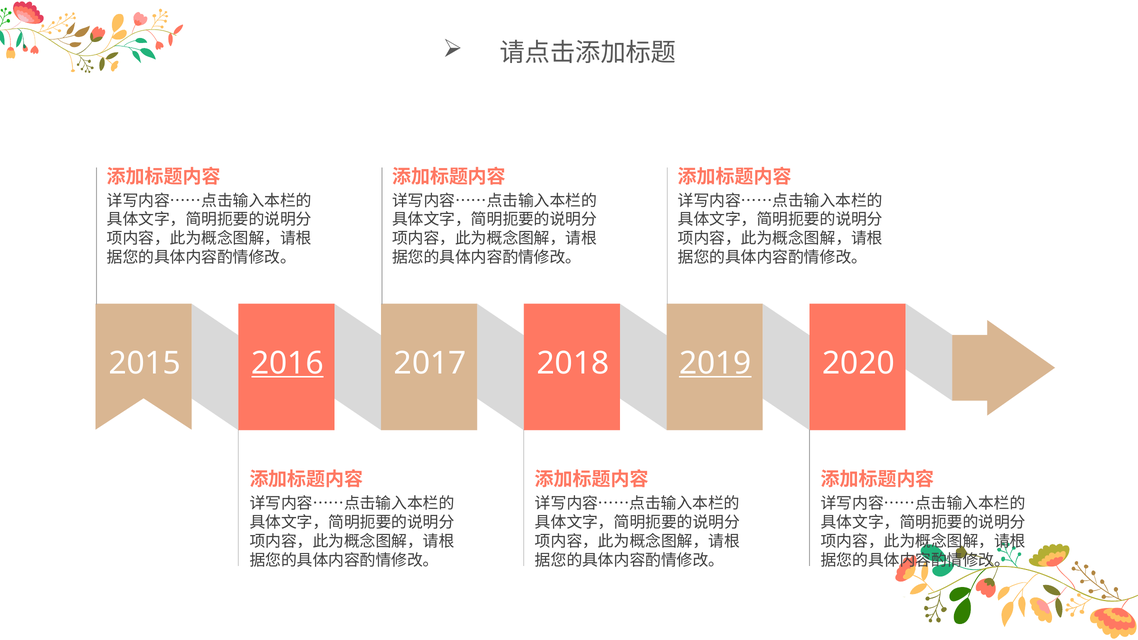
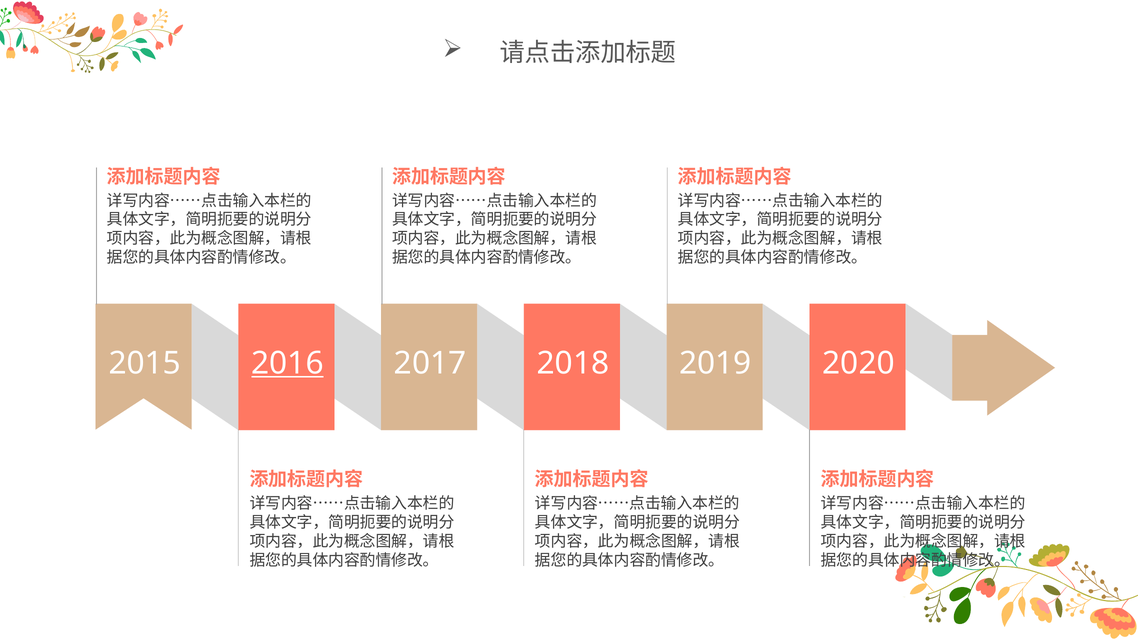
2019 underline: present -> none (715, 363)
